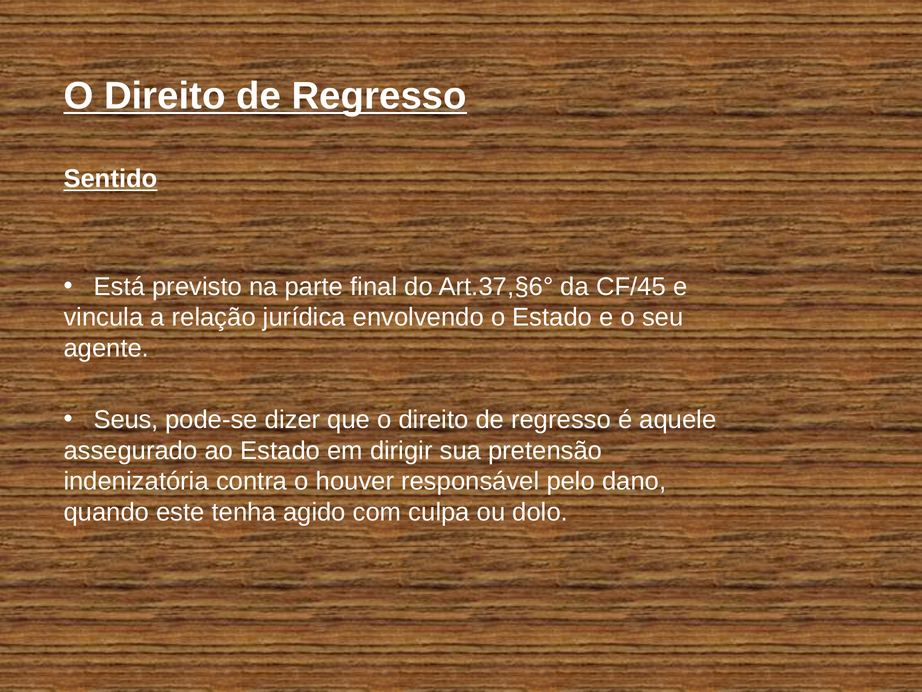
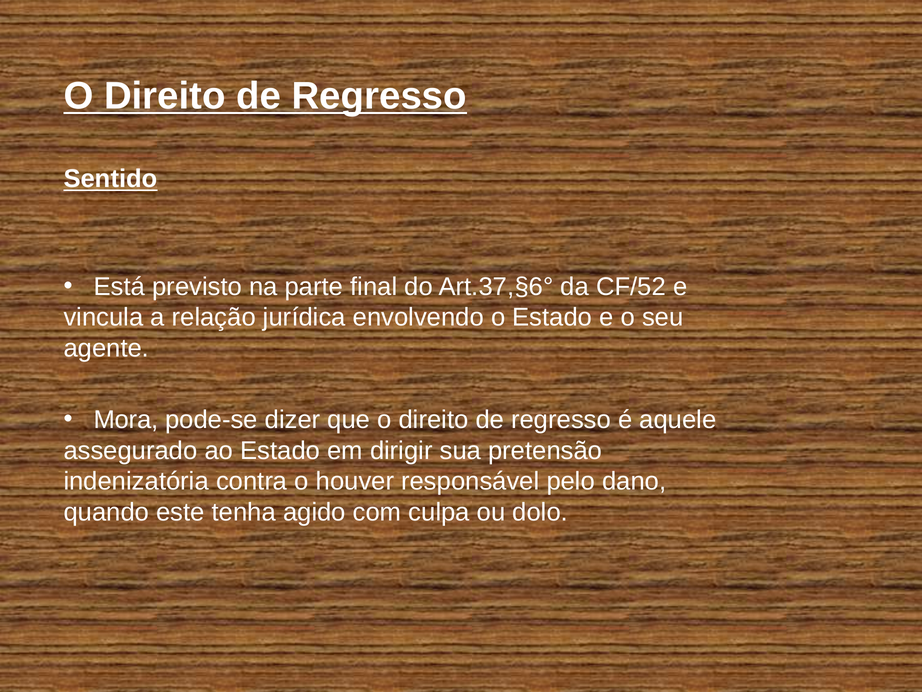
CF/45: CF/45 -> CF/52 (631, 286)
Seus: Seus -> Mora (126, 420)
